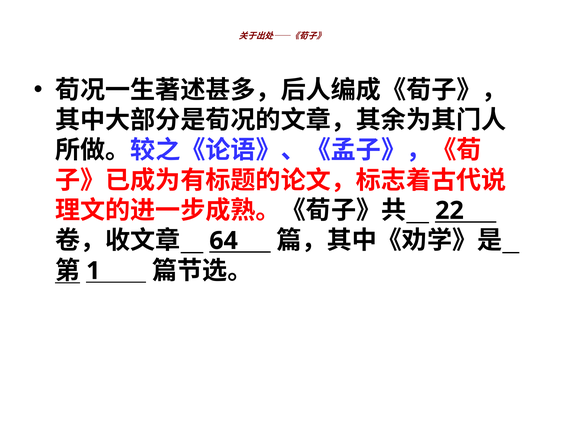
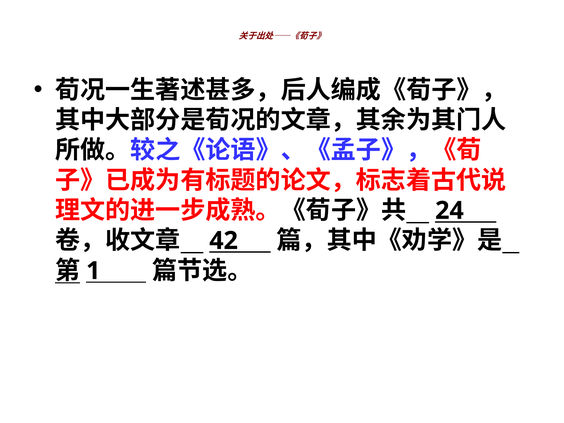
22: 22 -> 24 (449, 211)
64: 64 -> 42 (224, 241)
